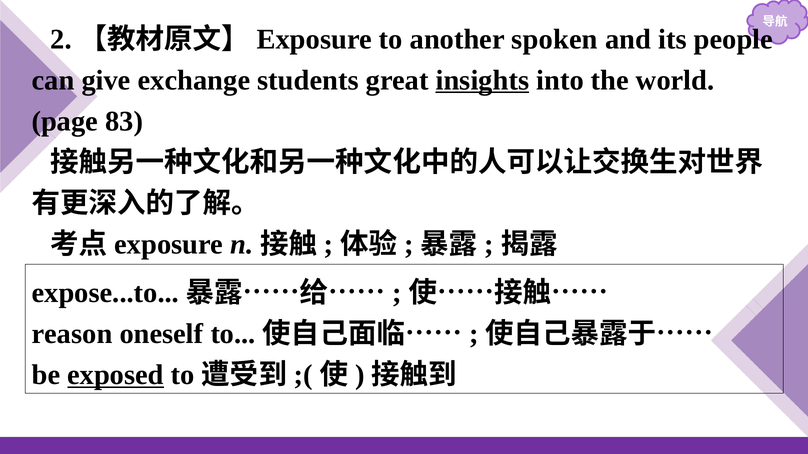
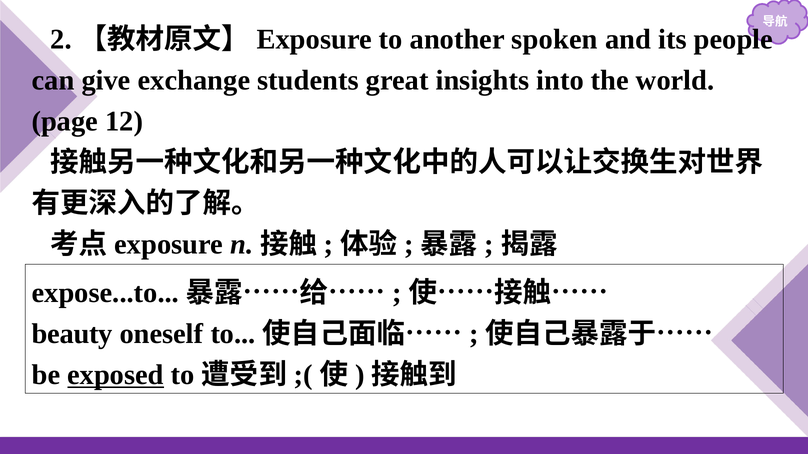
insights underline: present -> none (482, 80)
83: 83 -> 12 (124, 121)
reason: reason -> beauty (72, 334)
